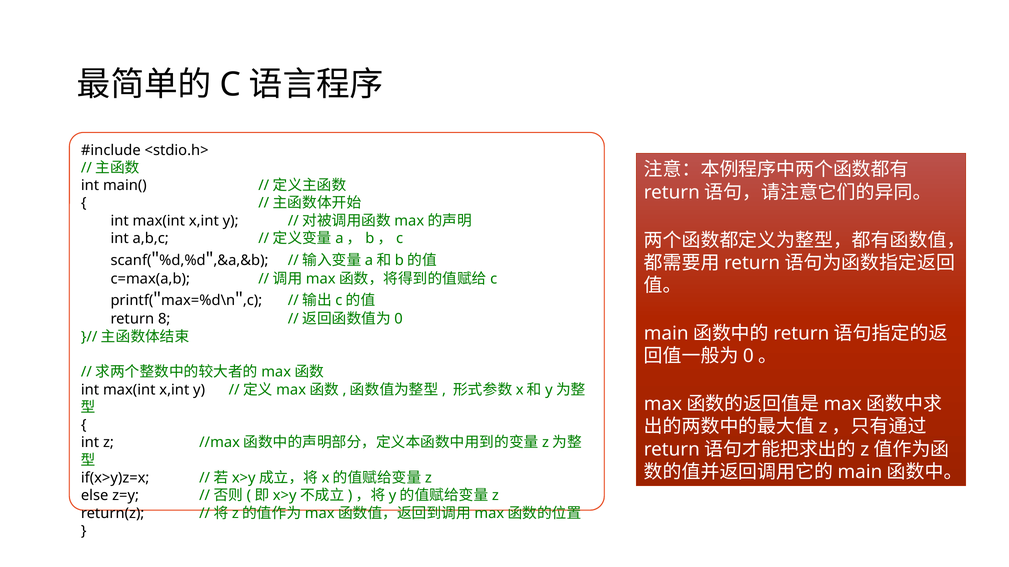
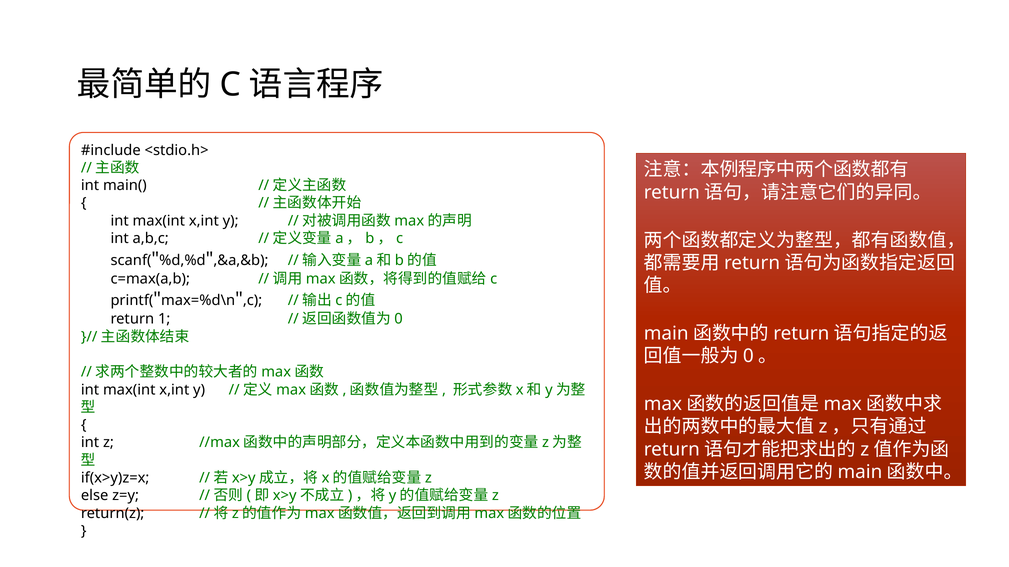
8: 8 -> 1 (164, 319)
